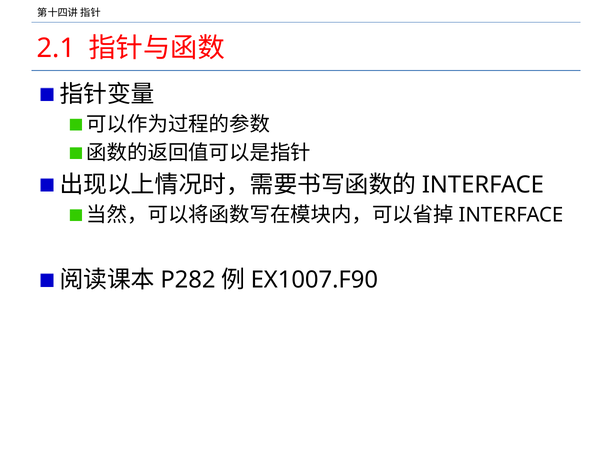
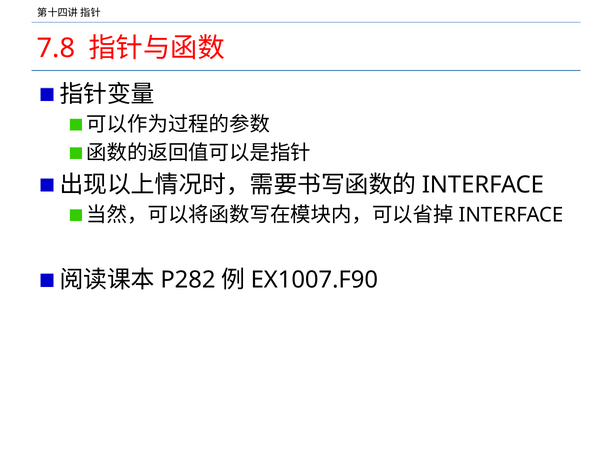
2.1: 2.1 -> 7.8 (56, 48)
